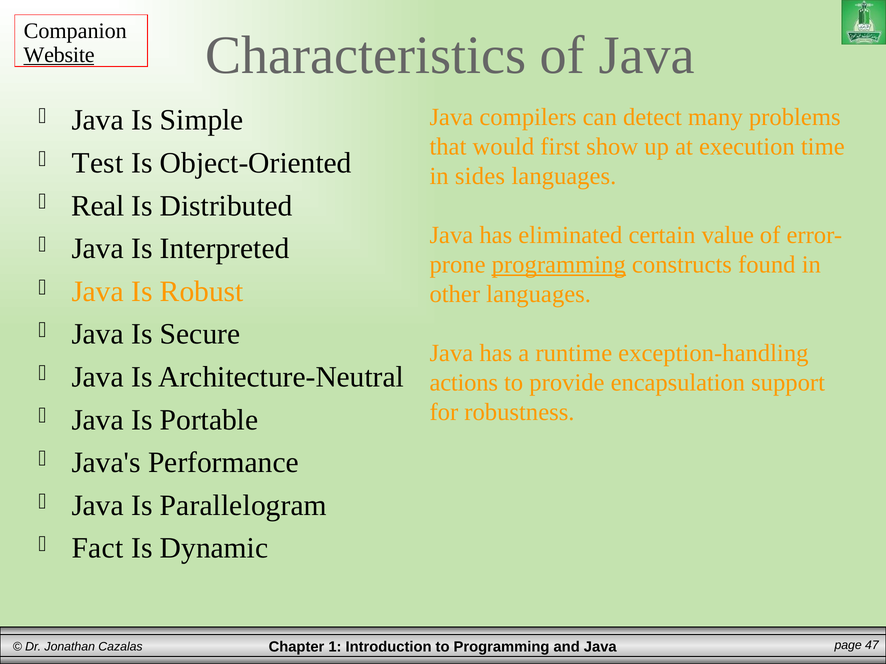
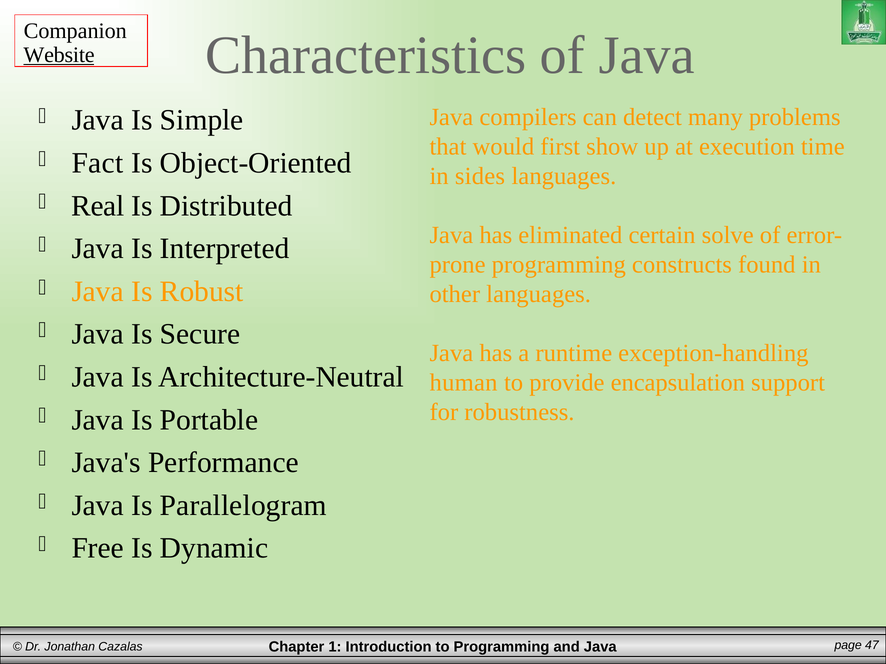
Test: Test -> Fact (98, 163)
value: value -> solve (728, 235)
programming underline: present -> none (559, 265)
actions: actions -> human (464, 383)
Fact: Fact -> Free (98, 549)
